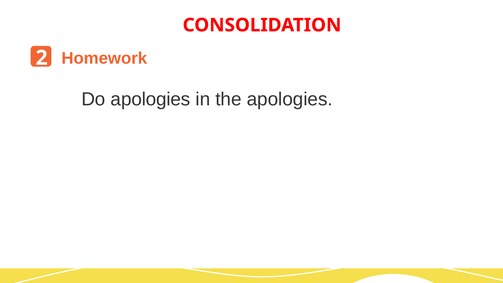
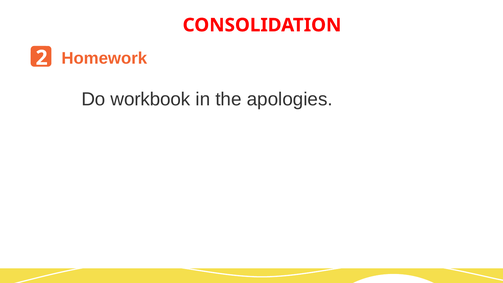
Do apologies: apologies -> workbook (151, 99)
